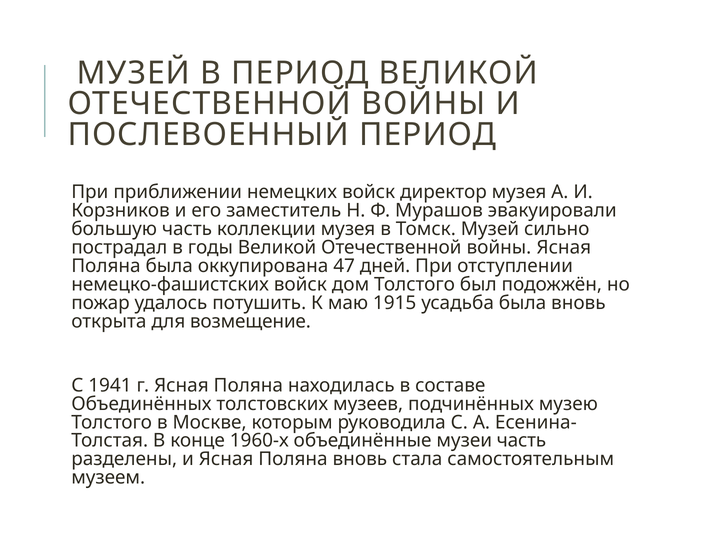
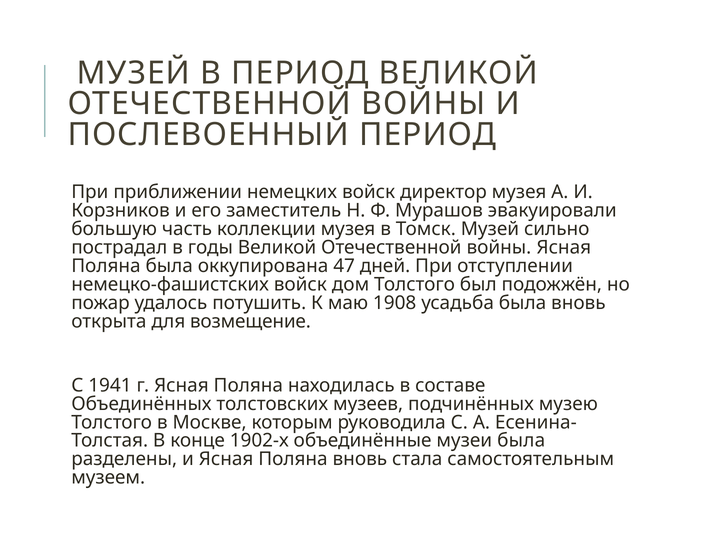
1915: 1915 -> 1908 (395, 303)
1960-х: 1960-х -> 1902-х (259, 441)
музеи часть: часть -> была (521, 441)
